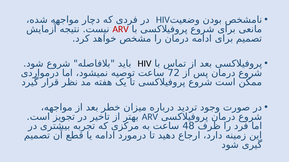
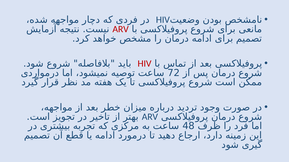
HIV colour: black -> red (144, 64)
